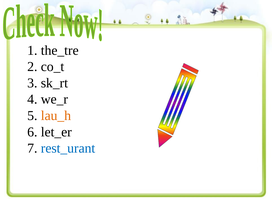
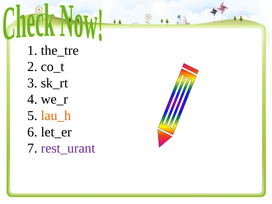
rest_urant colour: blue -> purple (68, 148)
